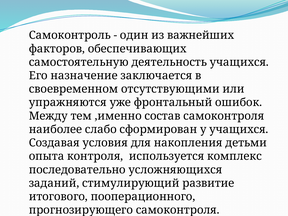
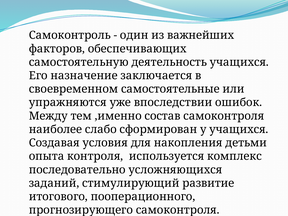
отсутствующими: отсутствующими -> самостоятельные (170, 89)
фронтальный: фронтальный -> впоследствии (173, 103)
